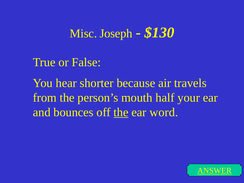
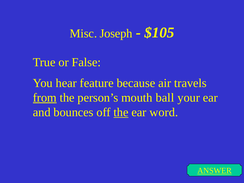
$130: $130 -> $105 (159, 33)
shorter: shorter -> feature (97, 83)
from underline: none -> present (45, 98)
half: half -> ball (165, 98)
